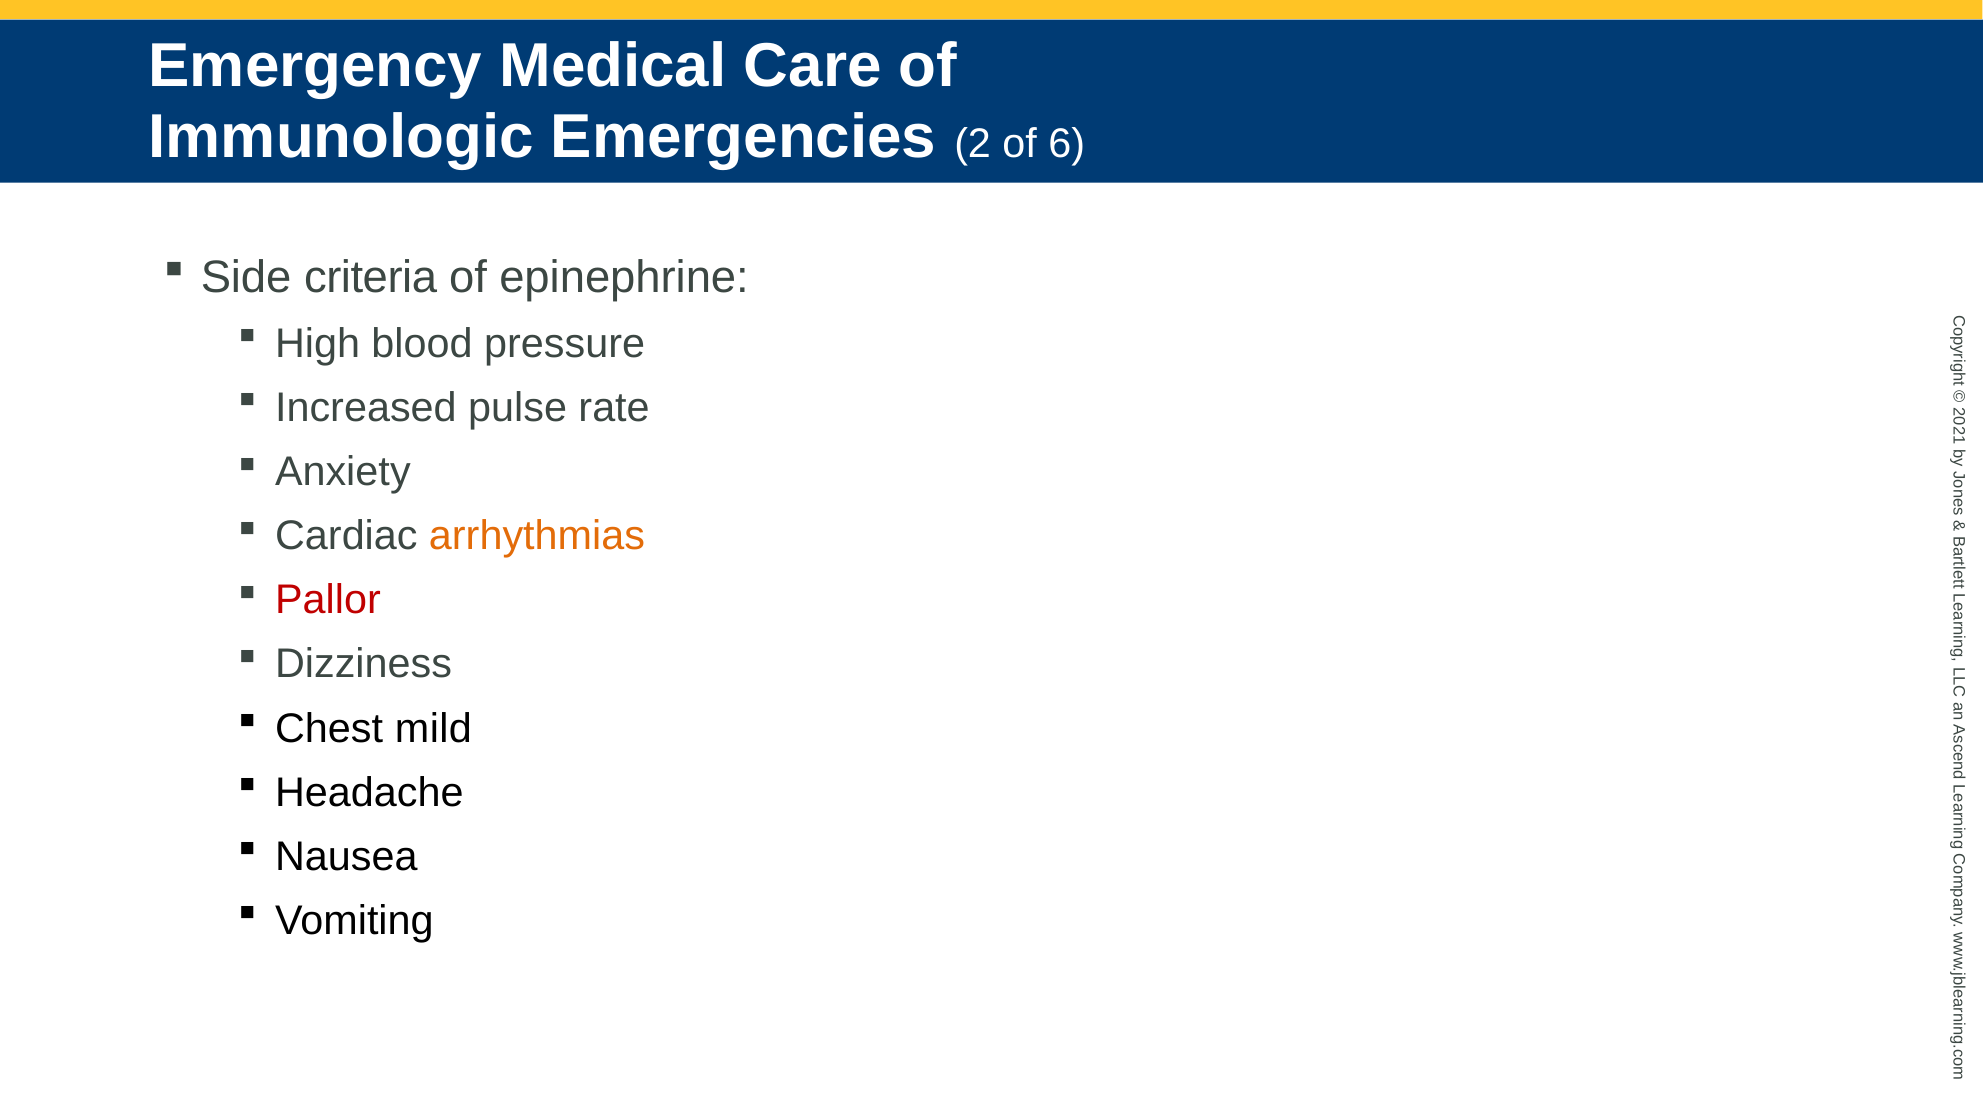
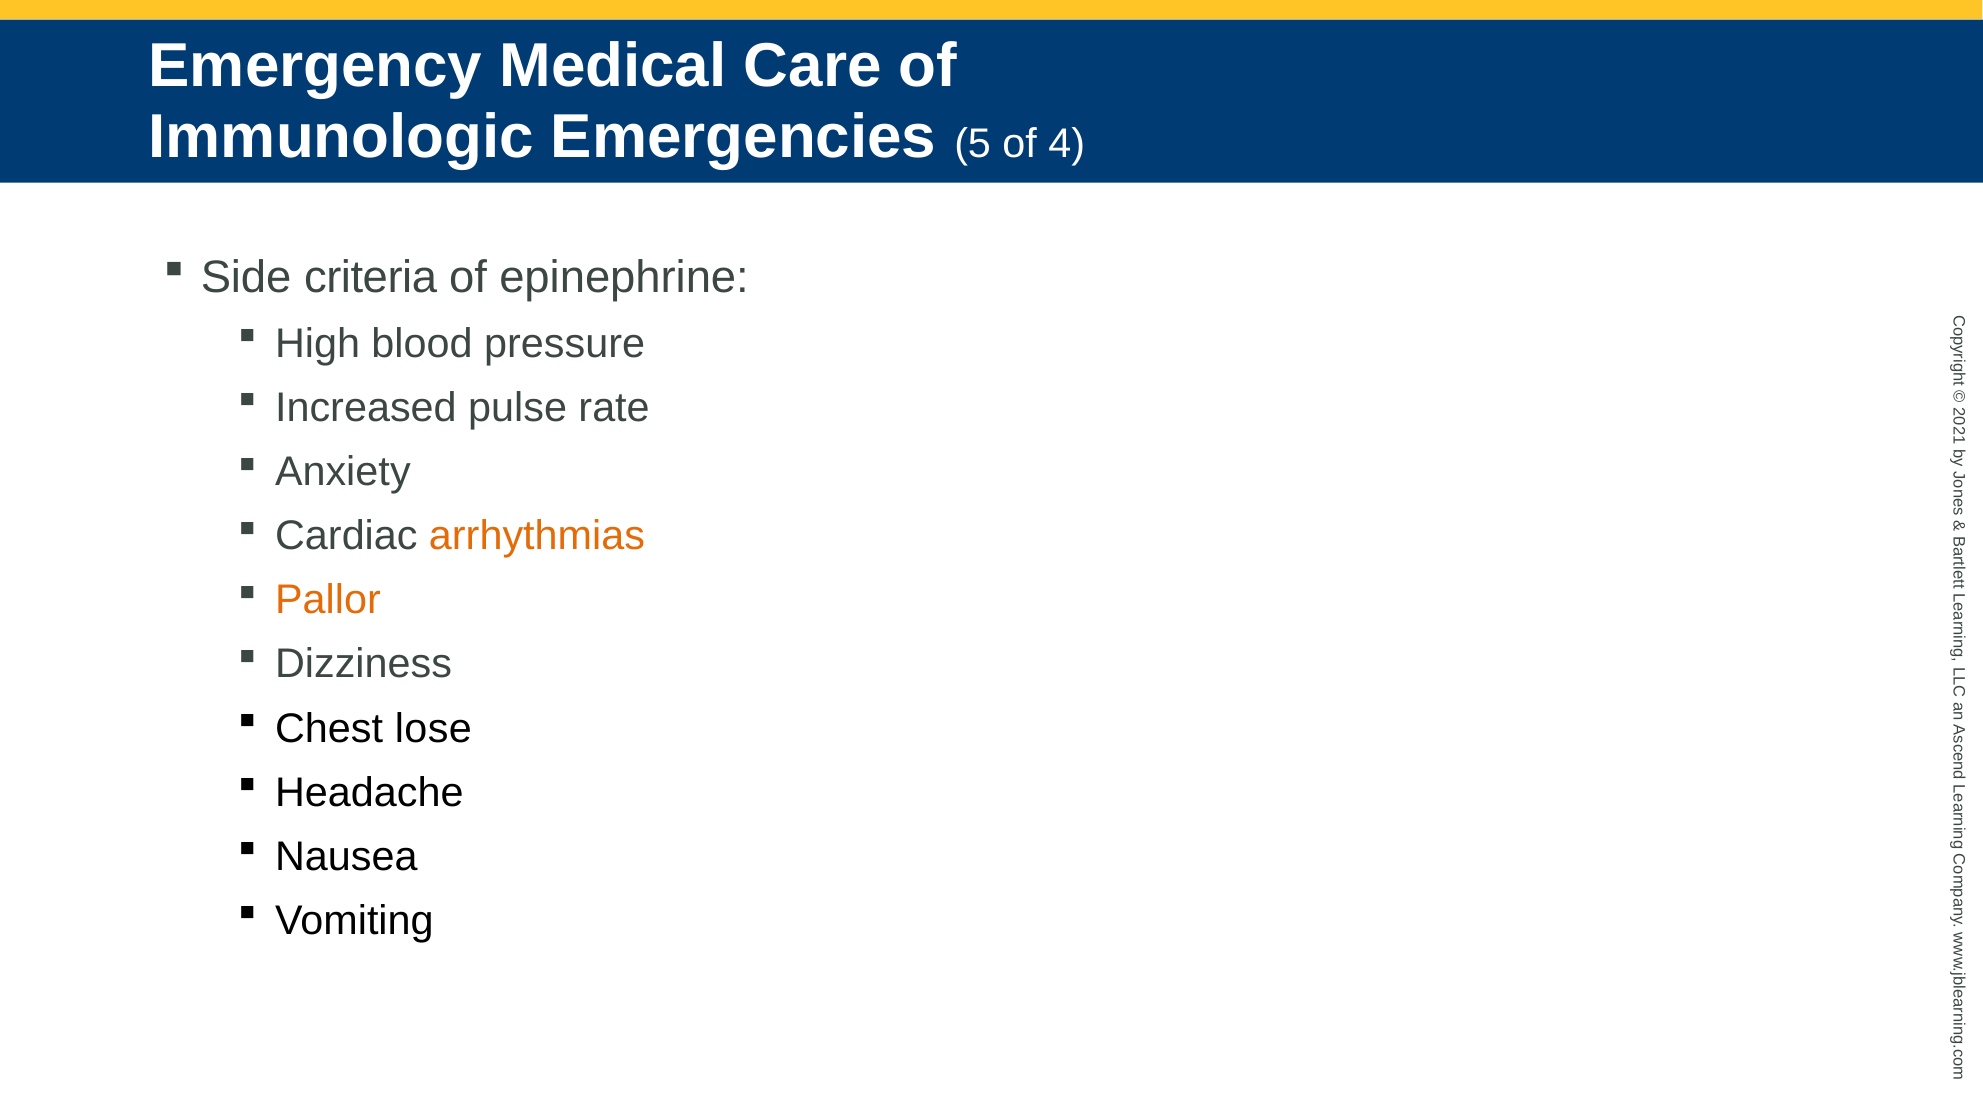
Emergencies 2: 2 -> 5 (973, 144)
6: 6 -> 4 (1067, 144)
Pallor colour: red -> orange (328, 600)
mild: mild -> lose (433, 728)
